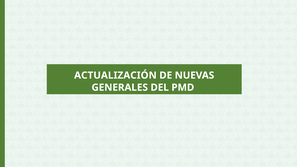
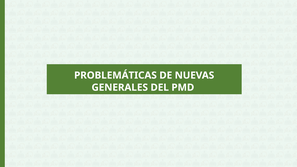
ACTUALIZACIÓN: ACTUALIZACIÓN -> PROBLEMÁTICAS (115, 75)
